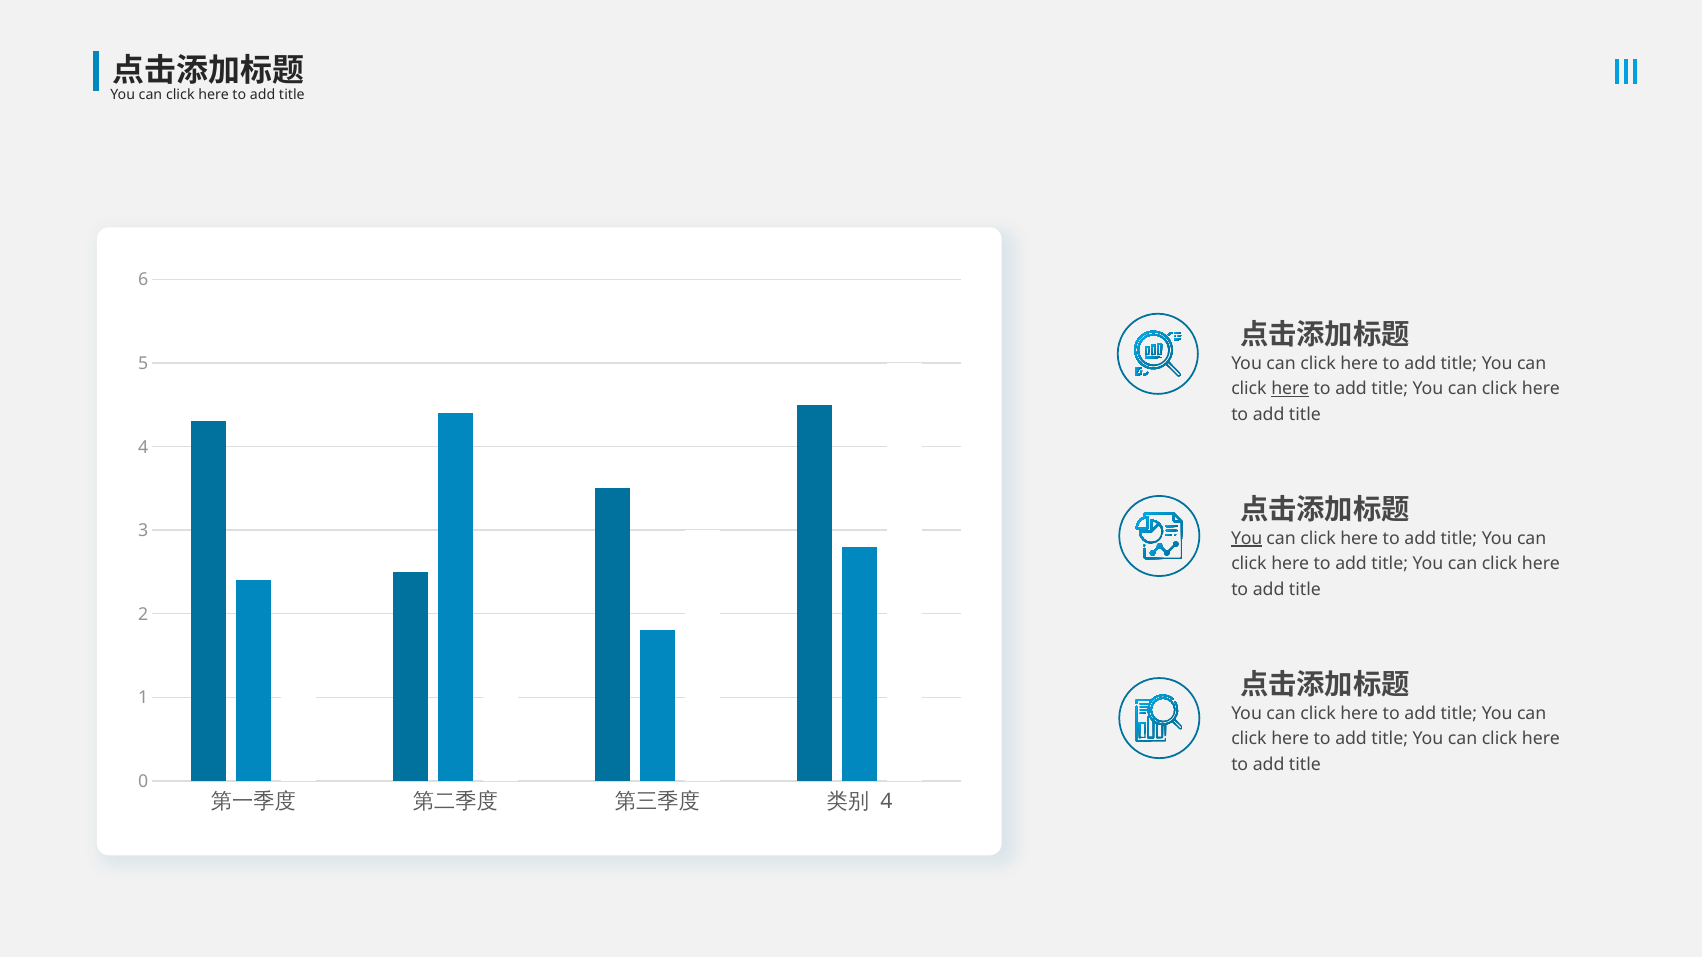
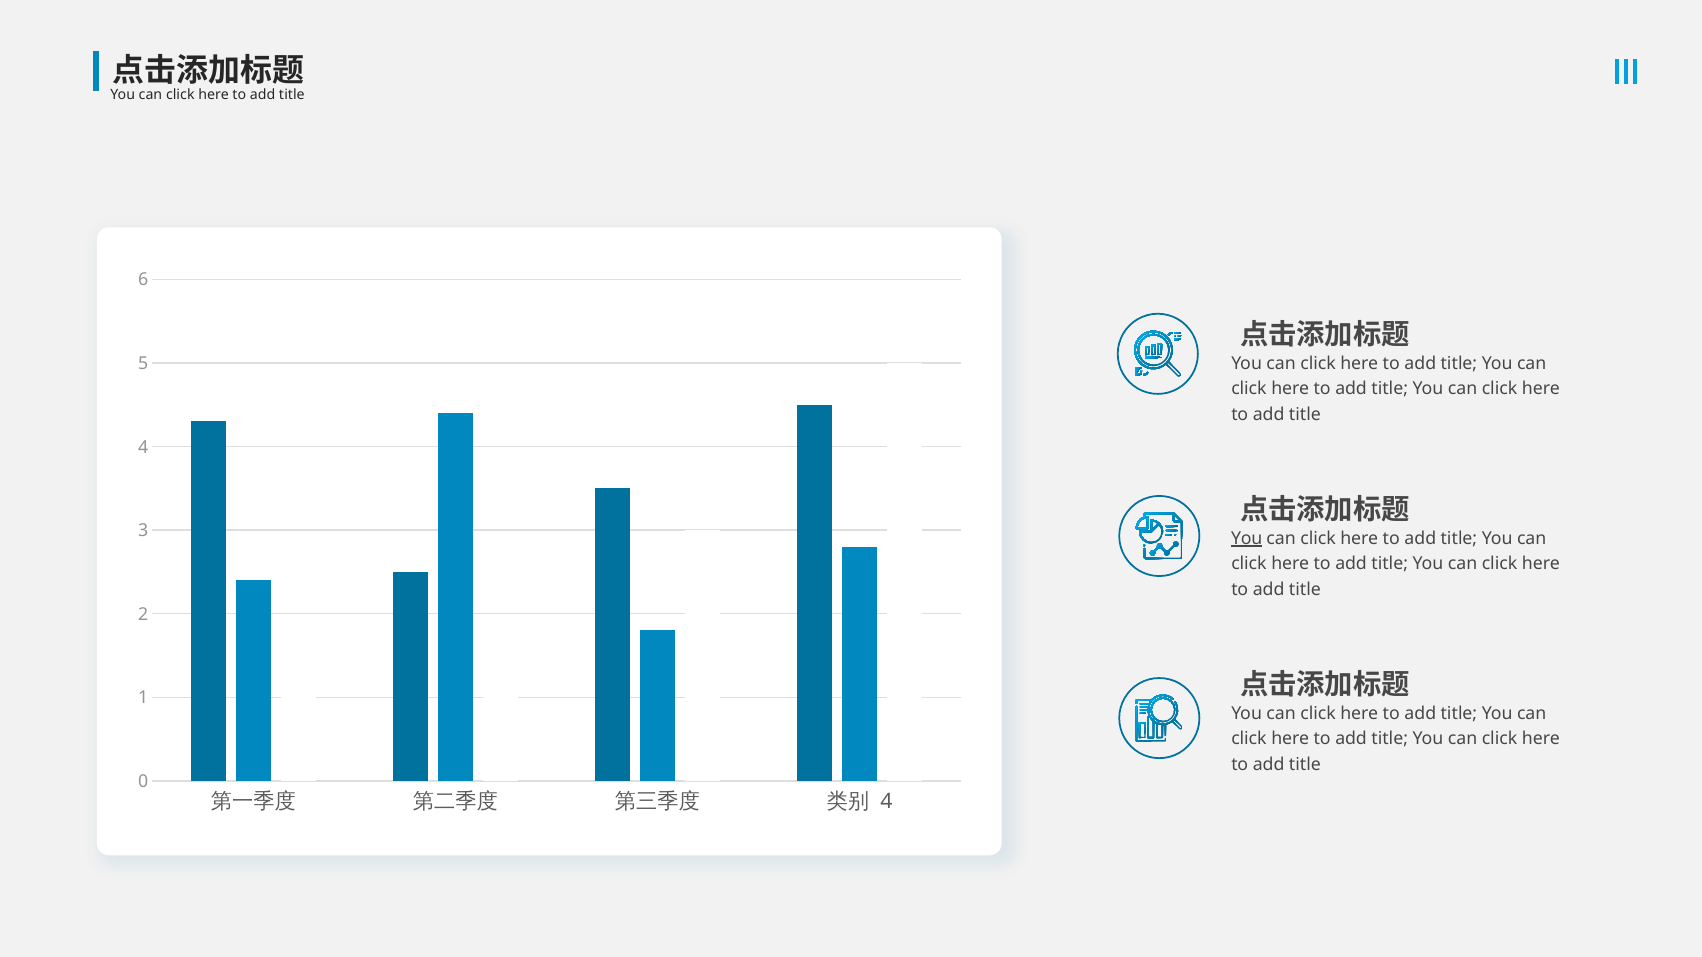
here underline: present -> none (1290, 389)
